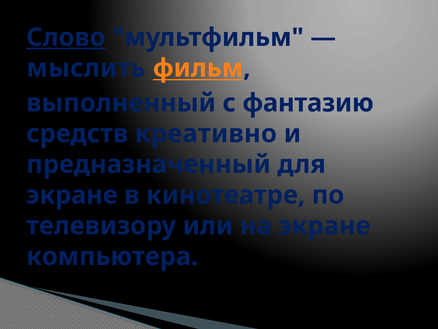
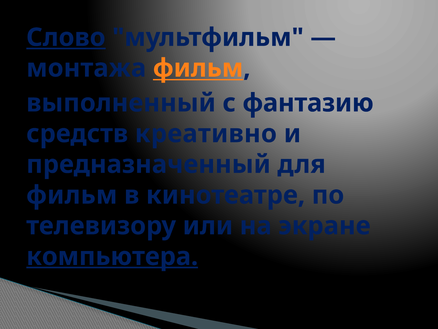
мыслить: мыслить -> монтажа (86, 68)
экране: экране -> фильм (72, 195)
компьютера underline: none -> present (112, 256)
